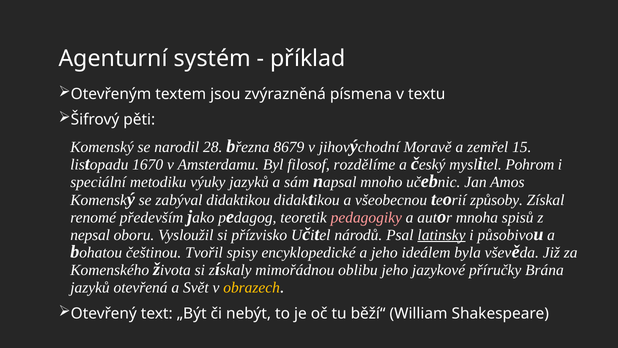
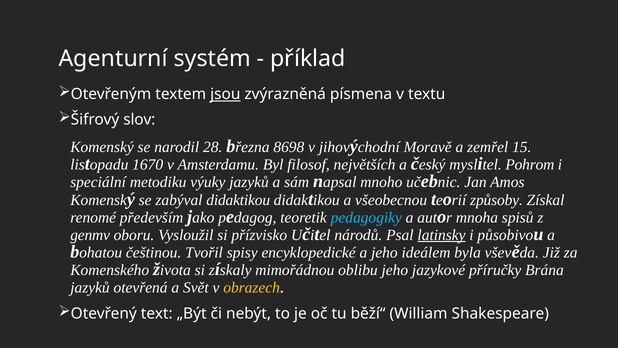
jsou underline: none -> present (225, 94)
pěti: pěti -> slov (139, 120)
8679: 8679 -> 8698 (289, 147)
rozdělíme: rozdělíme -> největších (364, 165)
pedagogiky colour: pink -> light blue (366, 217)
nepsal: nepsal -> genmv (90, 235)
